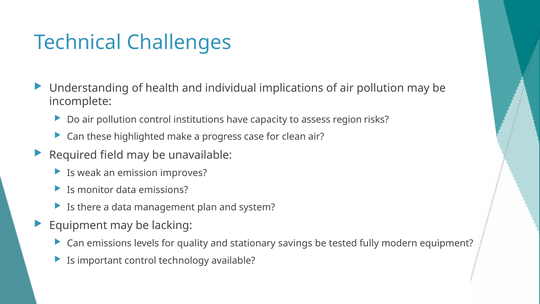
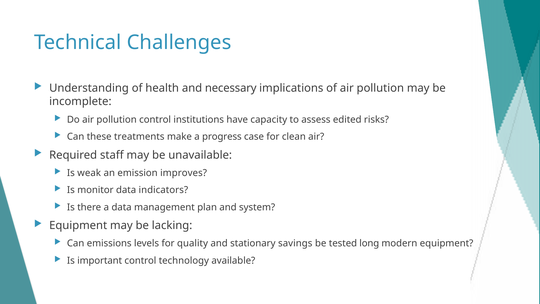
individual: individual -> necessary (231, 88)
region: region -> edited (347, 119)
highlighted: highlighted -> treatments (139, 137)
field: field -> staff (112, 155)
data emissions: emissions -> indicators (163, 190)
fully: fully -> long (369, 243)
